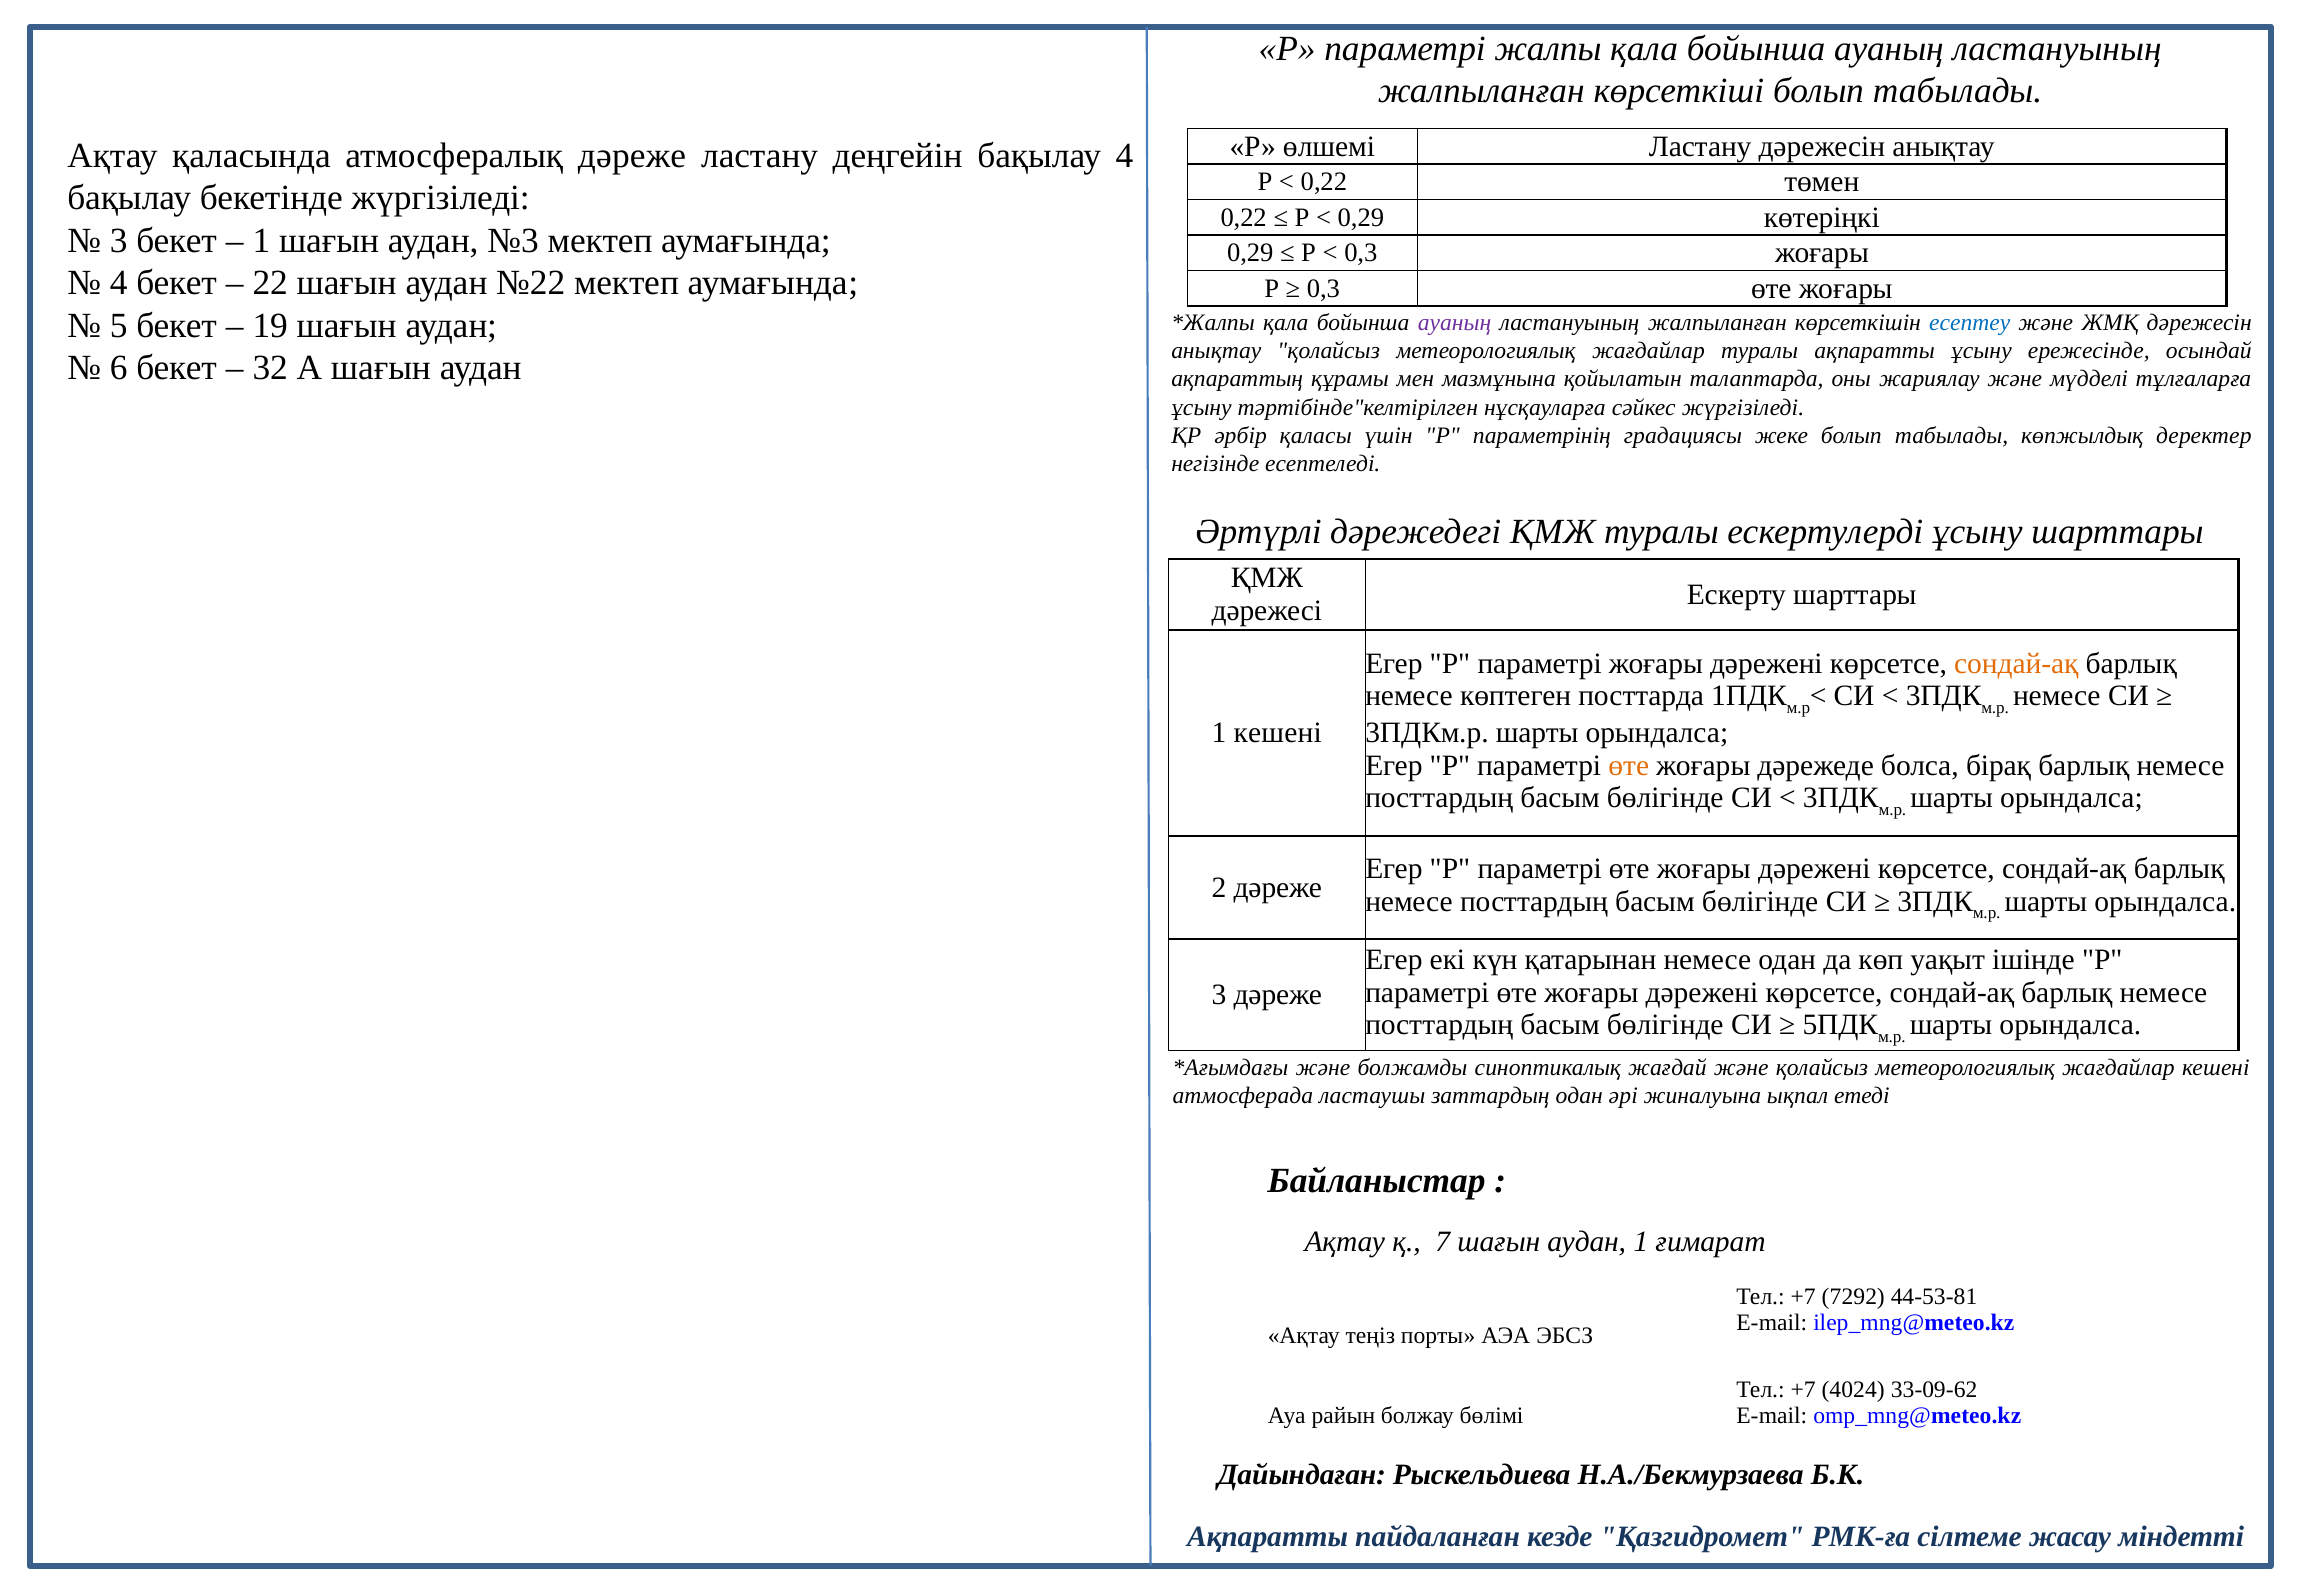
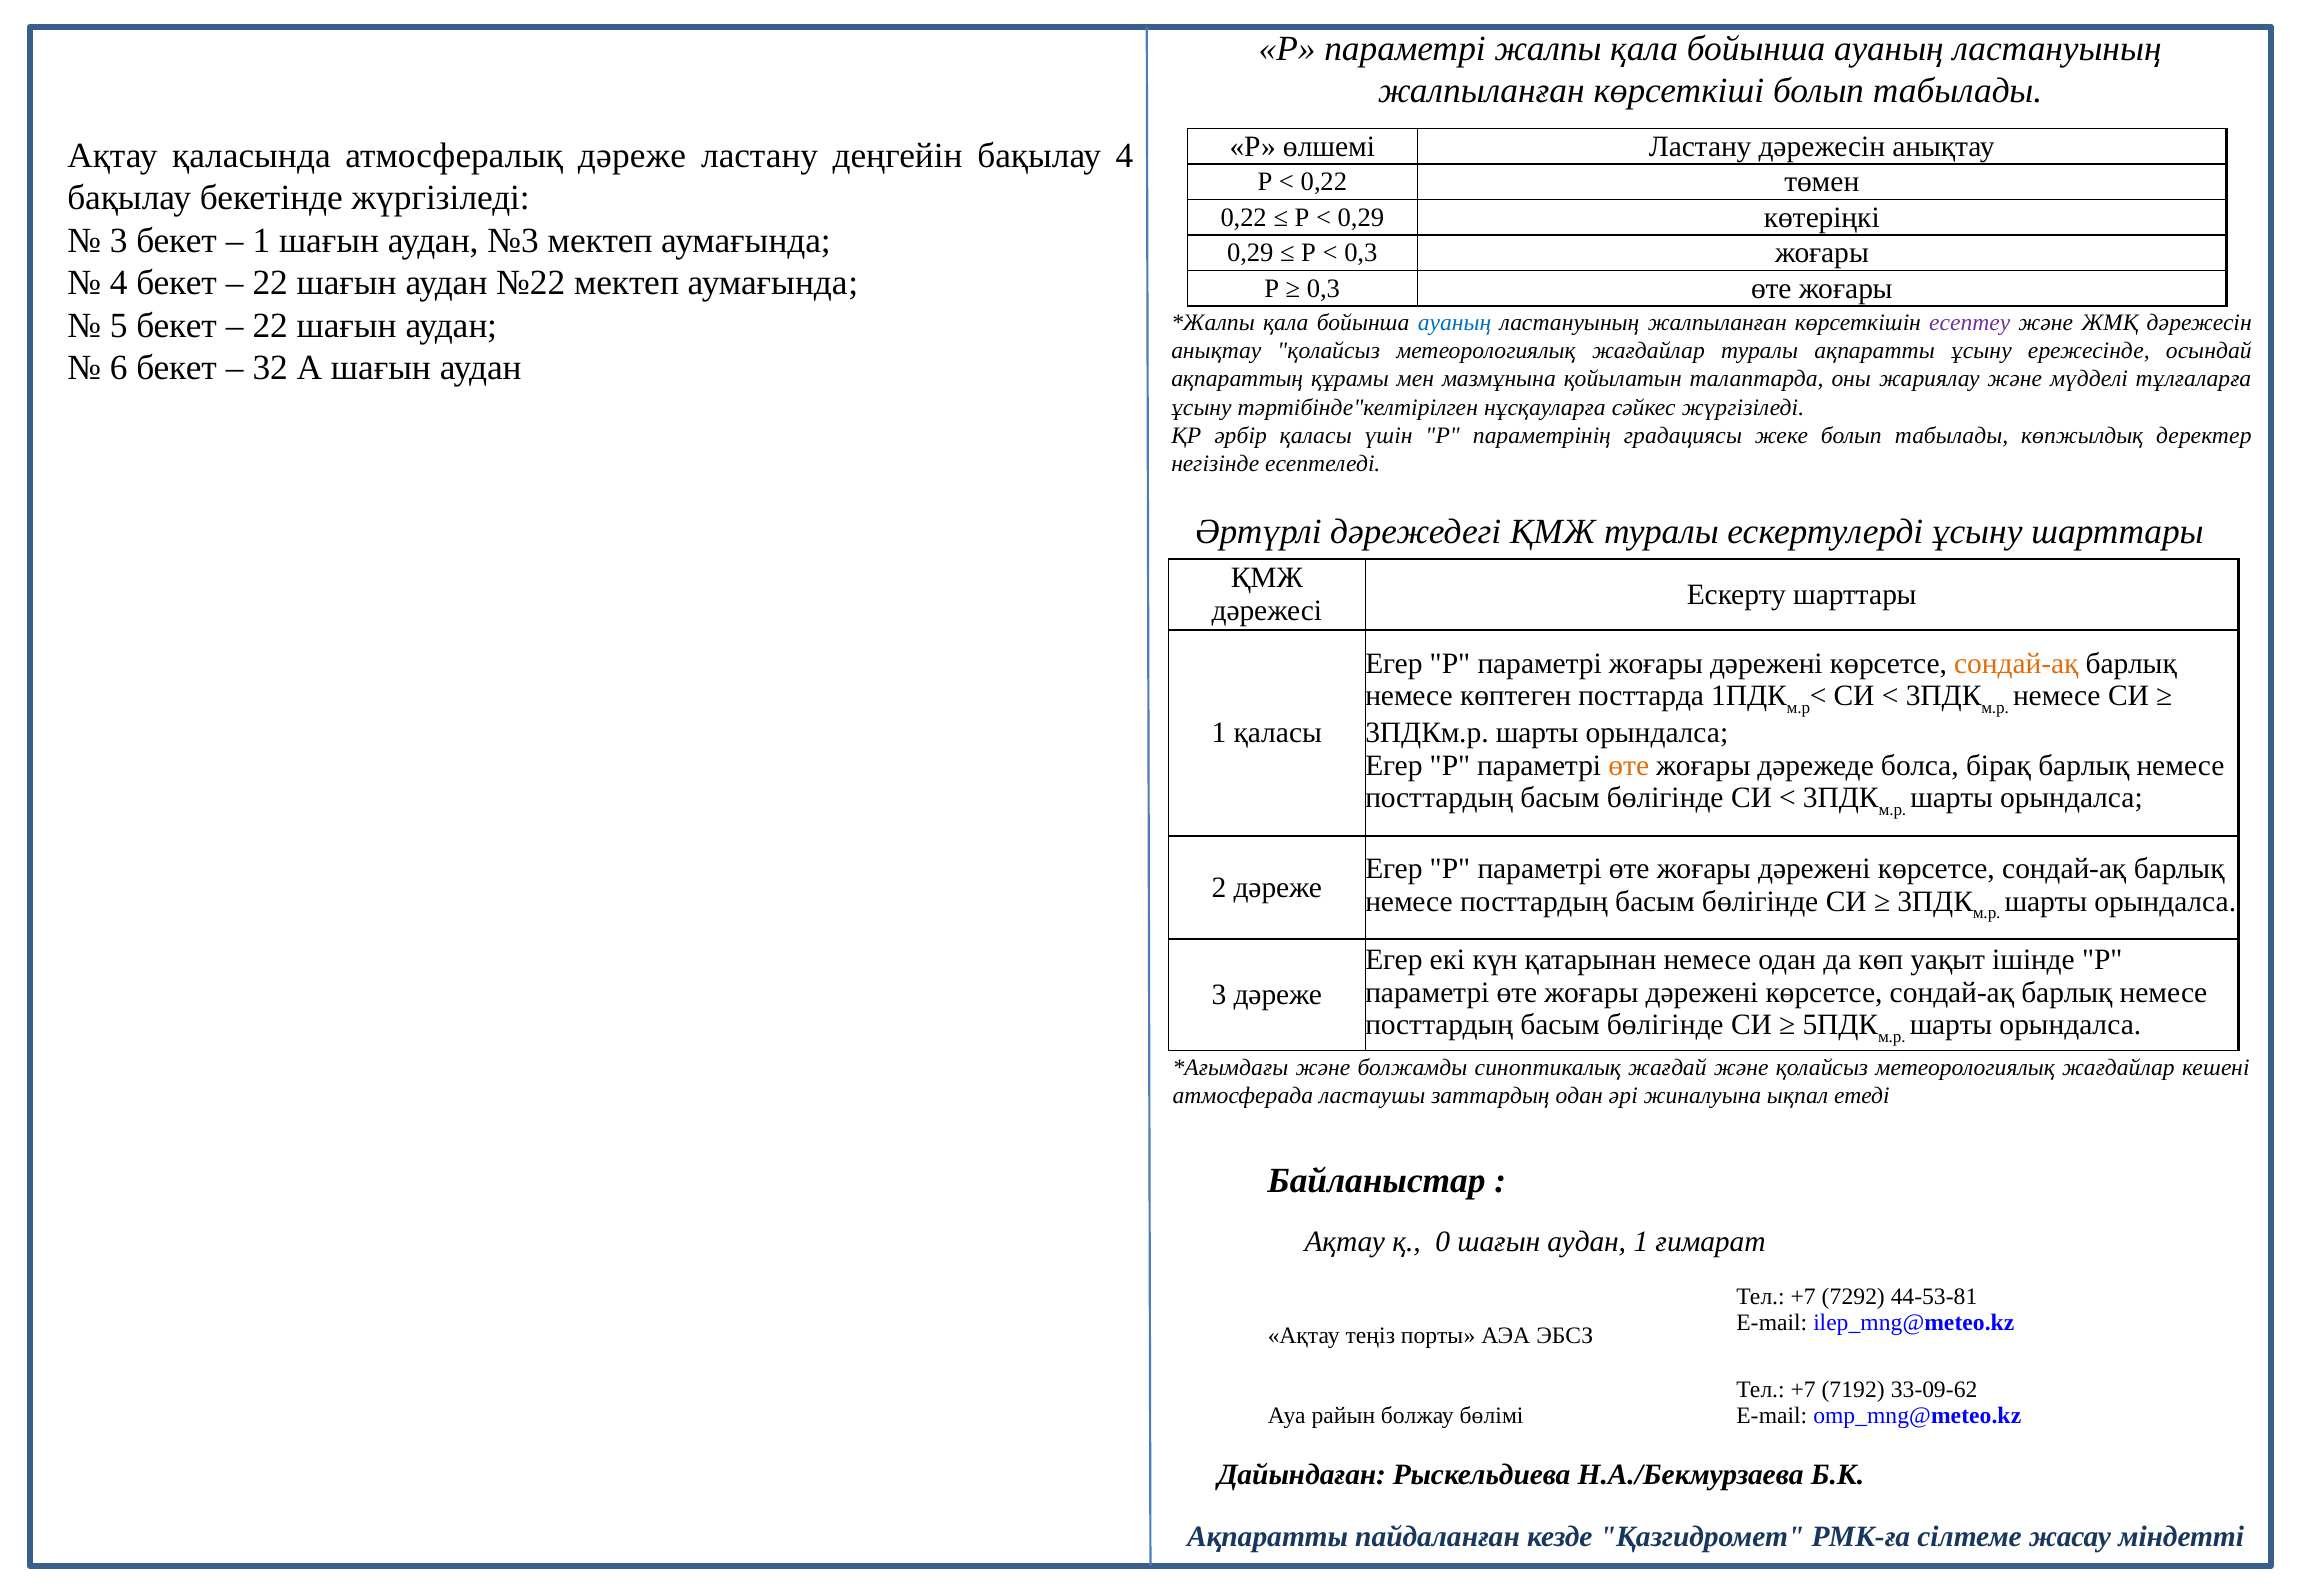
19: 19 -> 22 (270, 326)
ауаның colour: purple -> blue (1455, 323)
есептеу colour: blue -> purple (1970, 323)
1 кешені: кешені -> қаласы (1278, 733)
7: 7 -> 0 (1443, 1242)
4024: 4024 -> 7192 (1853, 1390)
